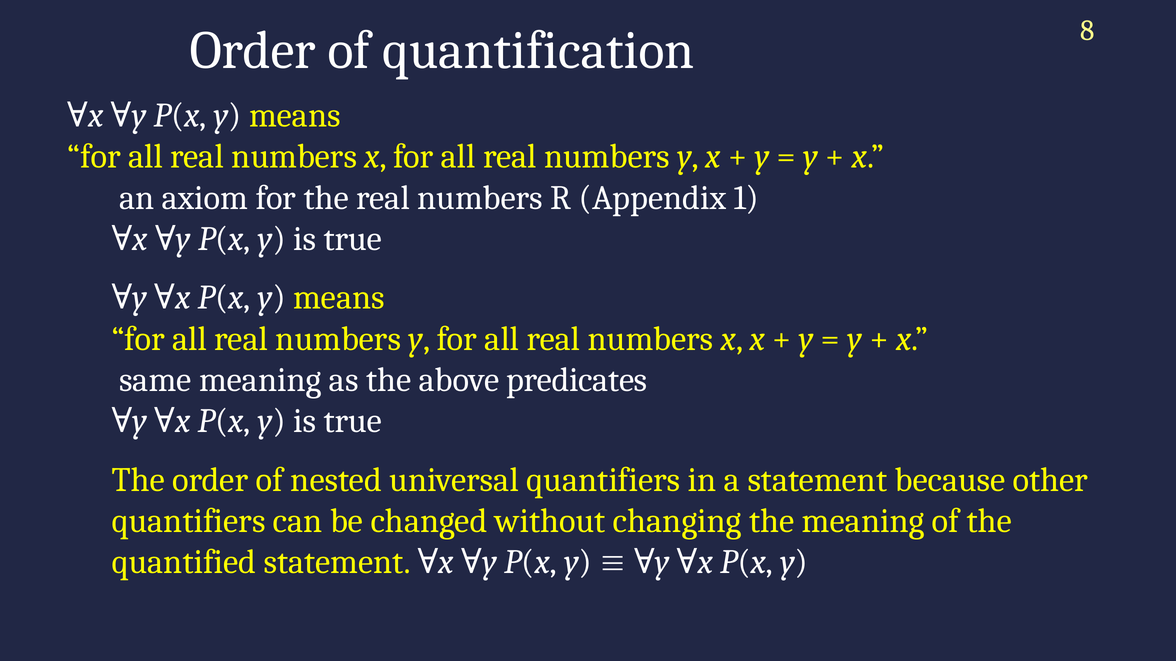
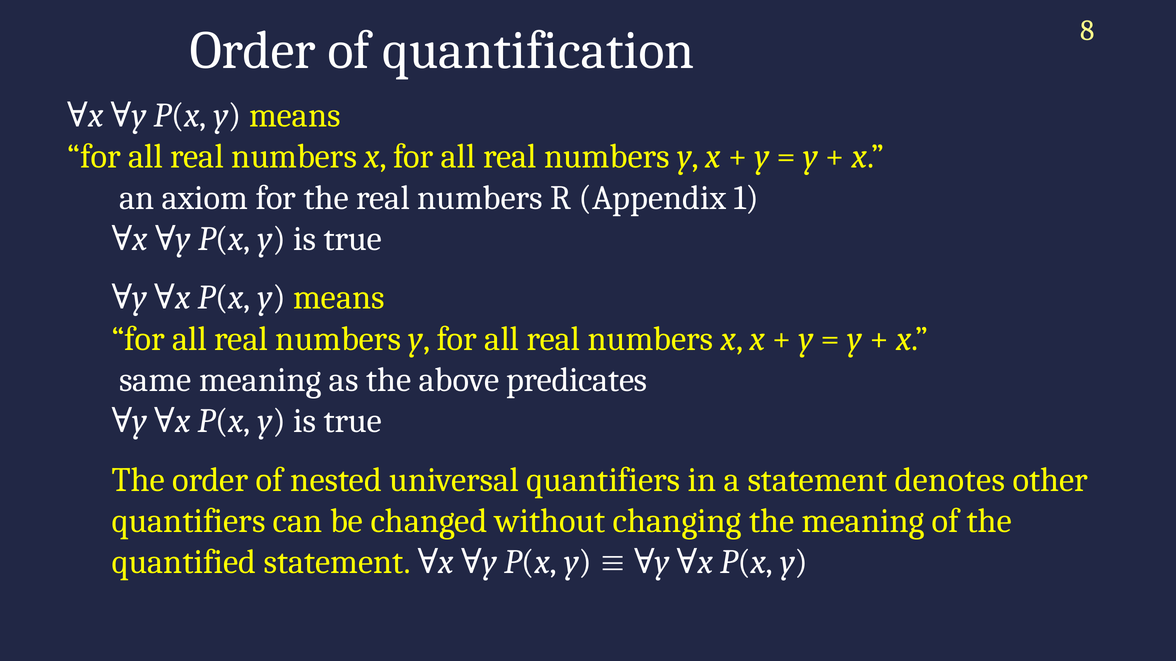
because: because -> denotes (950, 480)
